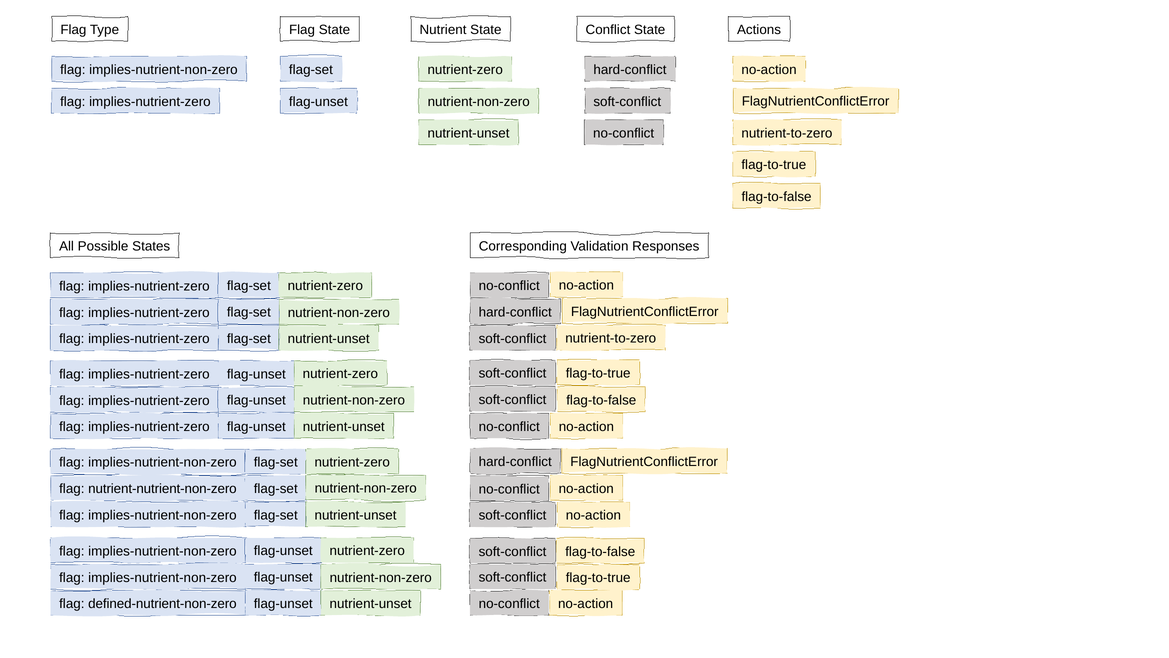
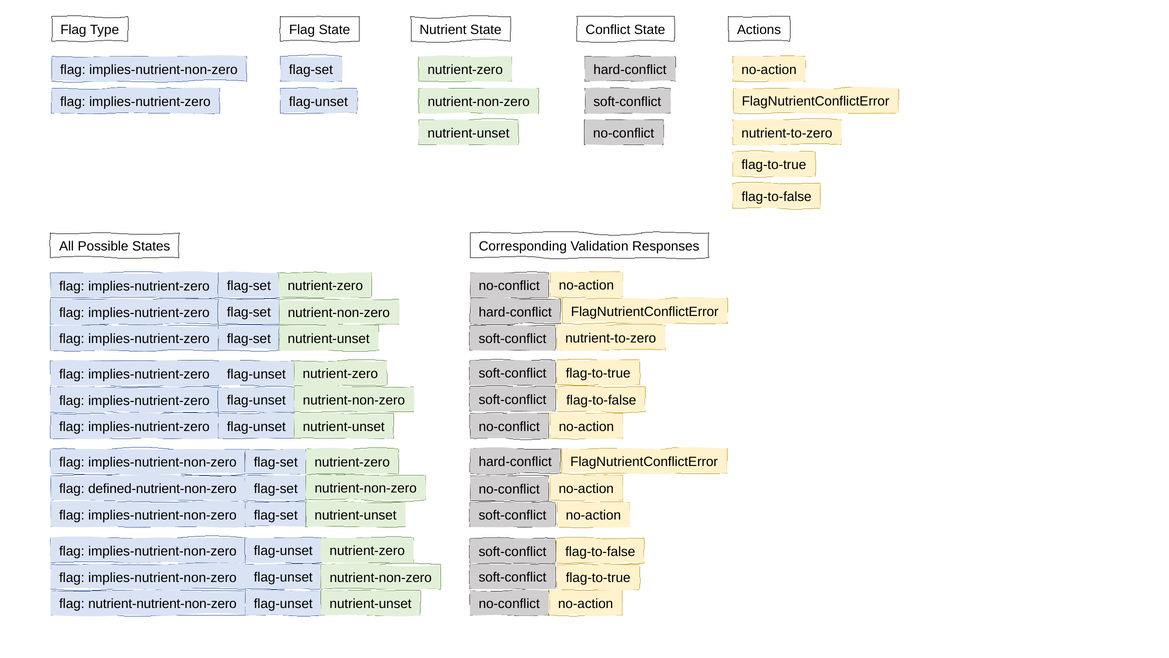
nutrient-nutrient-non-zero: nutrient-nutrient-non-zero -> defined-nutrient-non-zero (162, 489)
defined-nutrient-non-zero: defined-nutrient-non-zero -> nutrient-nutrient-non-zero (162, 603)
